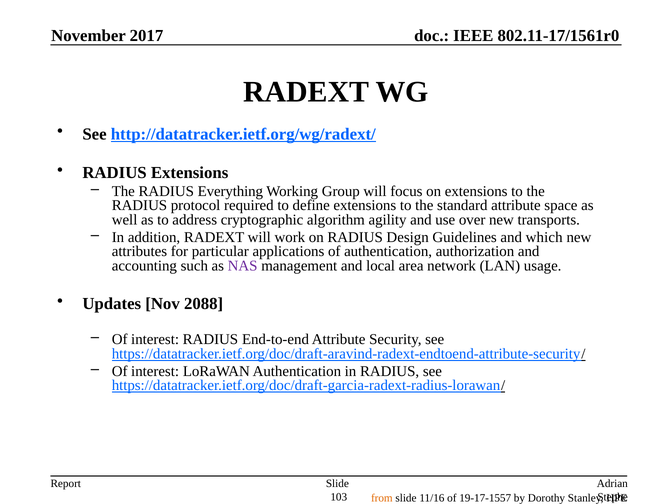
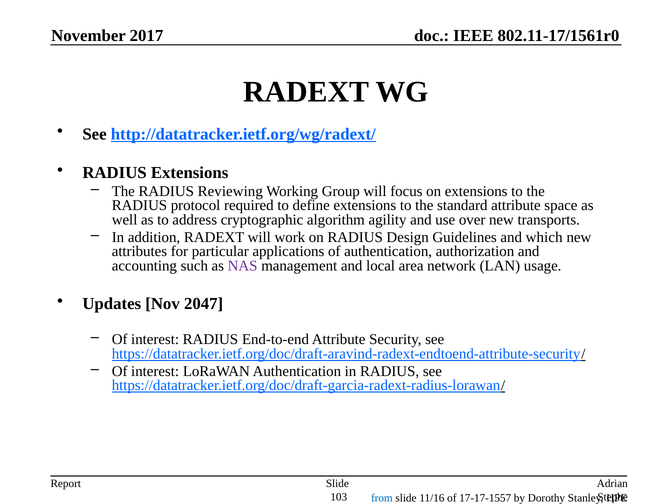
Everything: Everything -> Reviewing (230, 191)
2088: 2088 -> 2047 (204, 304)
from colour: orange -> blue (382, 498)
19-17-1557: 19-17-1557 -> 17-17-1557 (485, 498)
